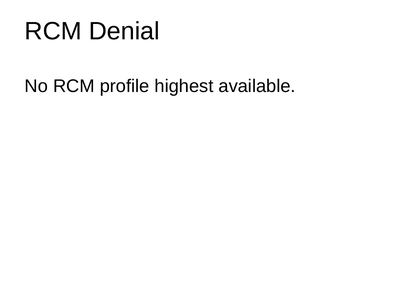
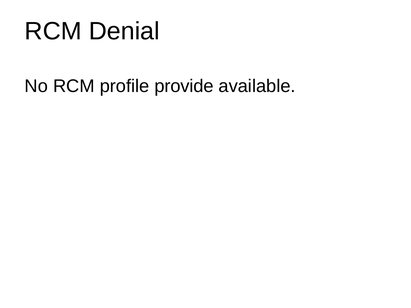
highest: highest -> provide (184, 86)
